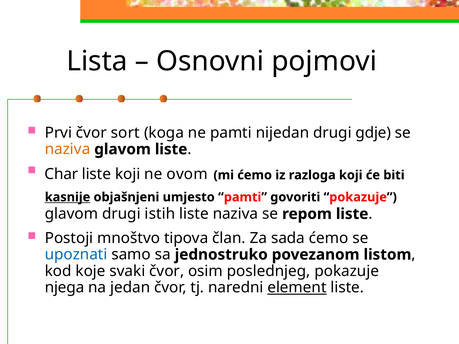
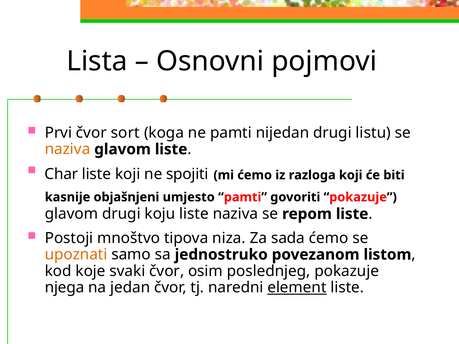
gdje: gdje -> listu (373, 133)
ovom: ovom -> spojiti (187, 174)
kasnije underline: present -> none (67, 197)
istih: istih -> koju (160, 214)
član: član -> niza (229, 238)
upoznati colour: blue -> orange (76, 255)
